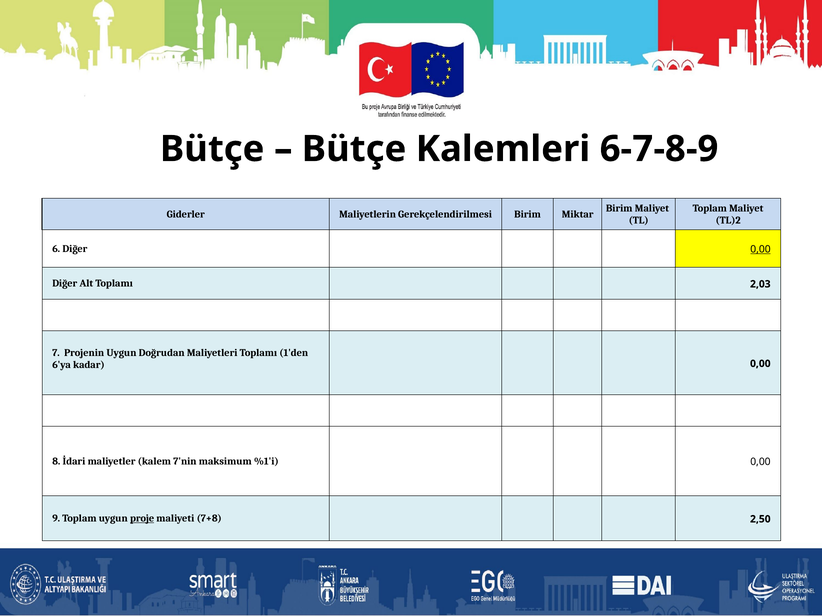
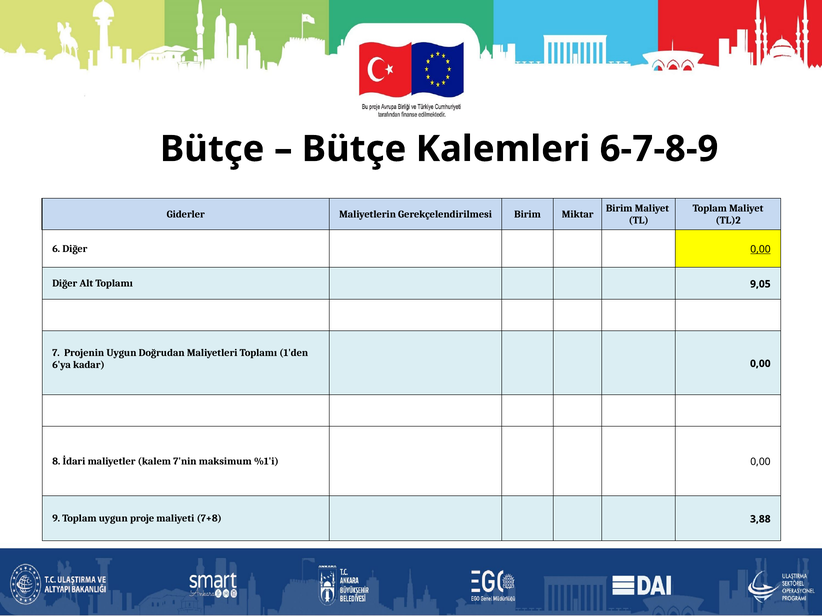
2,03: 2,03 -> 9,05 (760, 284)
proje underline: present -> none (142, 519)
2,50: 2,50 -> 3,88 (760, 519)
